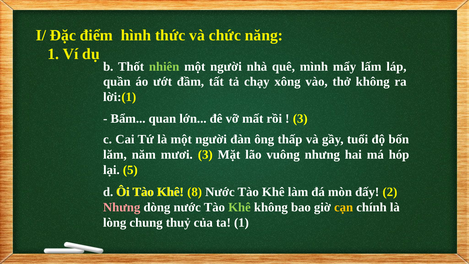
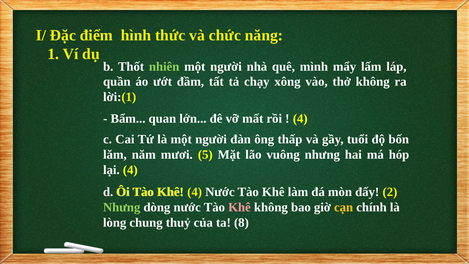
3: 3 -> 4 (300, 119)
mươi 3: 3 -> 5 (205, 154)
lại 5: 5 -> 4 (130, 170)
8: 8 -> 4 (195, 192)
Nhưng colour: pink -> light green (122, 207)
Khê colour: light green -> pink (239, 207)
ta 1: 1 -> 8 (241, 222)
